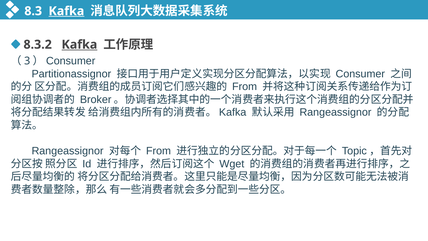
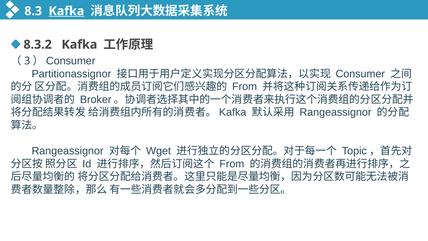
Kafka underline: present -> none (79, 44)
From: From -> Wget (159, 151)
Wget: Wget -> From (232, 164)
